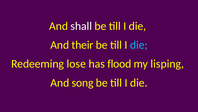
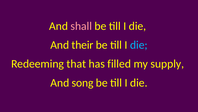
shall colour: white -> pink (81, 26)
lose: lose -> that (76, 64)
flood: flood -> filled (119, 64)
lisping: lisping -> supply (167, 64)
